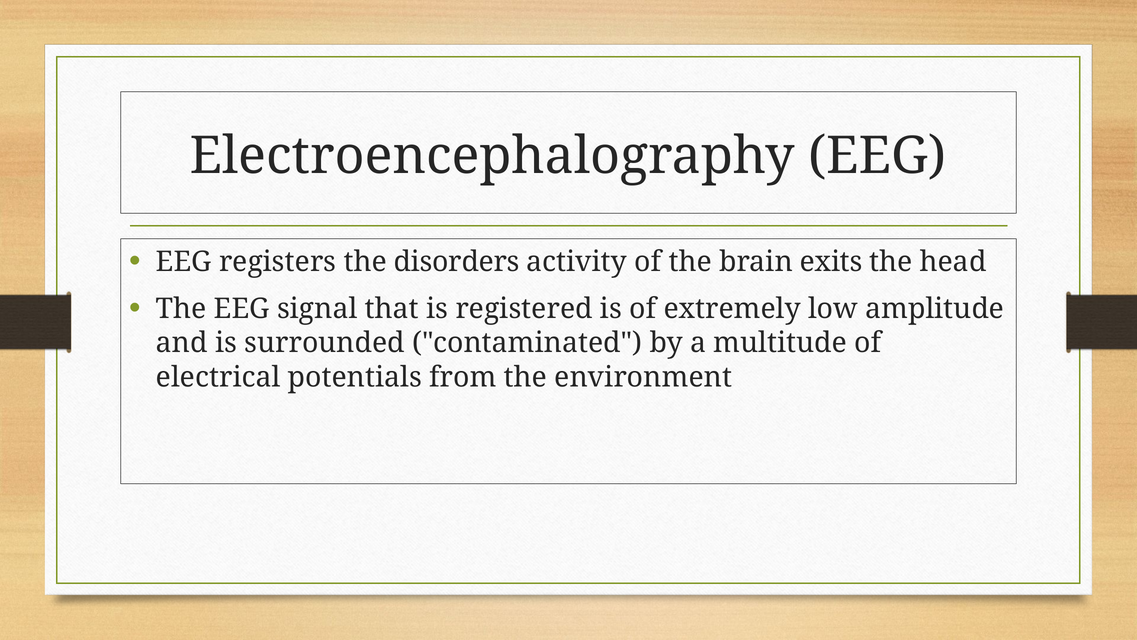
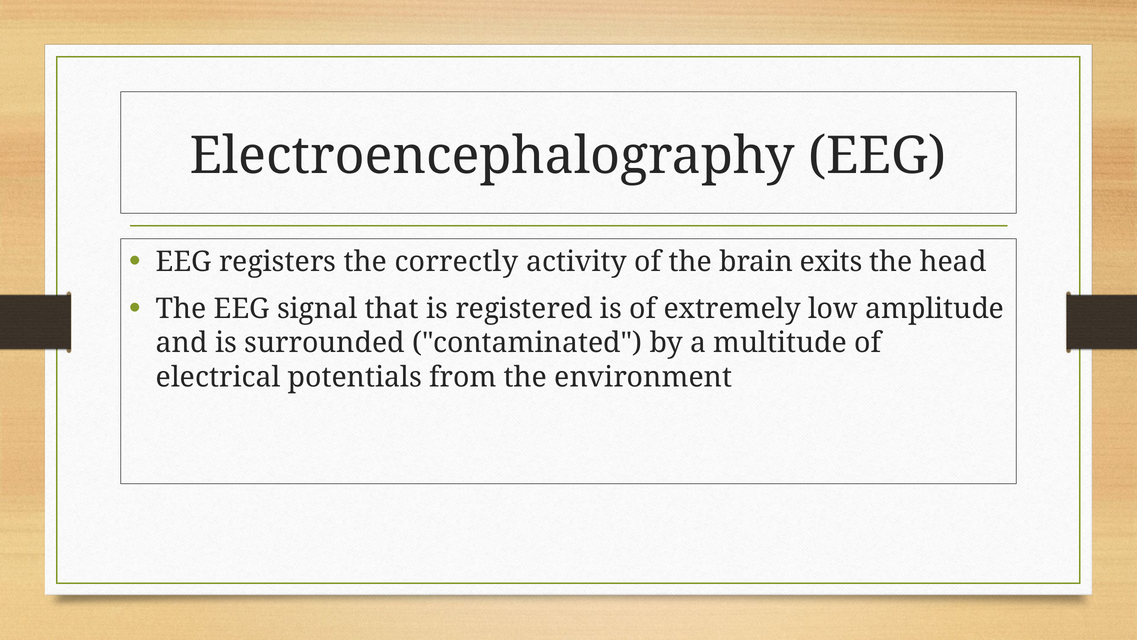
disorders: disorders -> correctly (456, 262)
